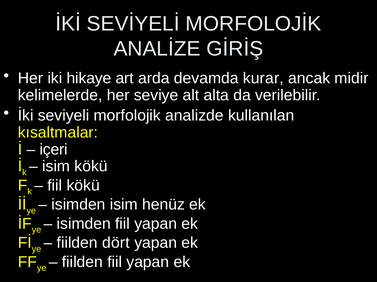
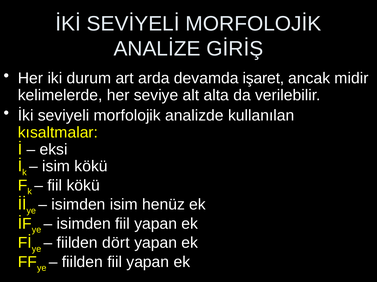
hikaye: hikaye -> durum (89, 78)
kurar: kurar -> işaret (263, 78)
içeri: içeri -> eksi (54, 150)
